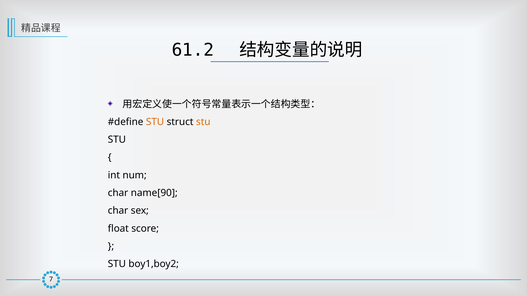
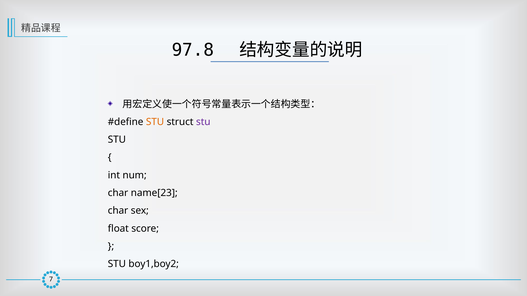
61.2: 61.2 -> 97.8 (193, 50)
stu colour: orange -> purple (203, 122)
name[90: name[90 -> name[23 (154, 193)
